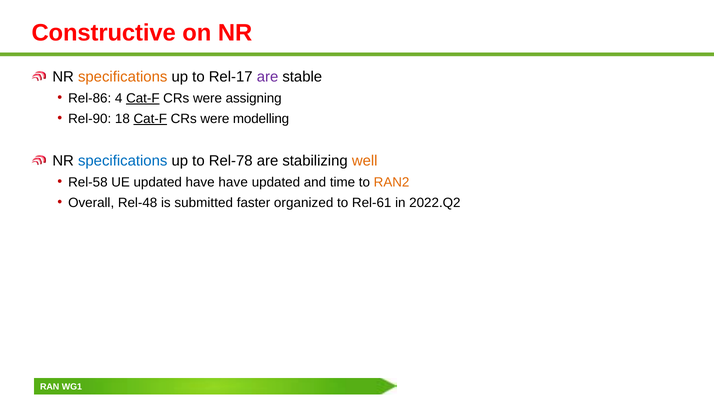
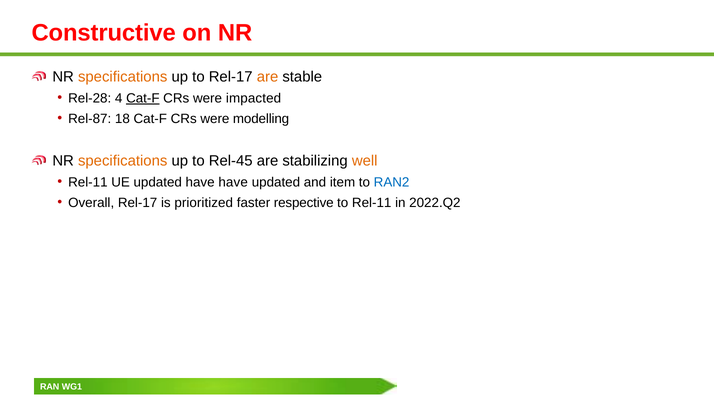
are colour: purple -> orange (268, 77)
Rel-86: Rel-86 -> Rel-28 (90, 98)
assigning: assigning -> impacted (254, 98)
Rel-90: Rel-90 -> Rel-87 (90, 119)
Cat-F underline: present -> none (150, 119)
specifications colour: blue -> orange (123, 161)
Rel-78: Rel-78 -> Rel-45 (231, 161)
Rel-58: Rel-58 -> Rel-11 (88, 182)
time: time -> item (343, 182)
RAN2 colour: orange -> blue (392, 182)
Overall Rel-48: Rel-48 -> Rel-17 (138, 203)
submitted: submitted -> prioritized (204, 203)
organized: organized -> respective (304, 203)
to Rel-61: Rel-61 -> Rel-11 (372, 203)
